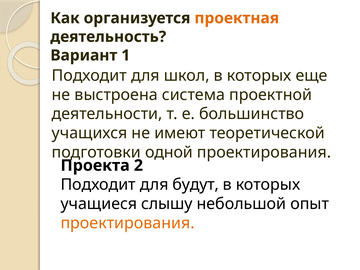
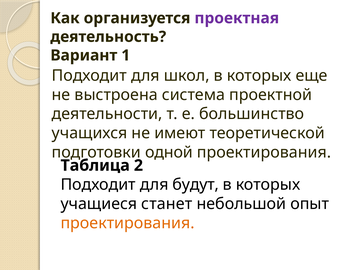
проектная colour: orange -> purple (237, 18)
Проекта: Проекта -> Таблица (95, 165)
слышу: слышу -> станет (167, 204)
